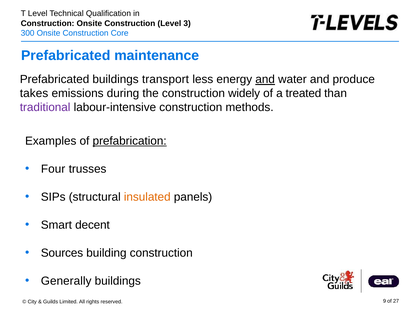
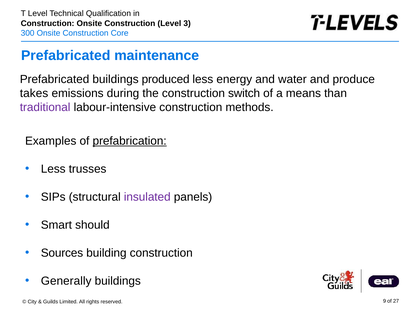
transport: transport -> produced (166, 79)
and underline: present -> none (265, 79)
widely: widely -> switch (244, 93)
treated: treated -> means (303, 93)
Four: Four -> Less (53, 169)
insulated colour: orange -> purple (147, 197)
decent: decent -> should (92, 225)
